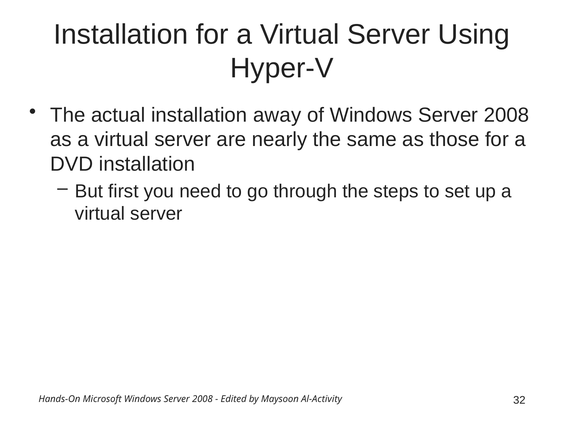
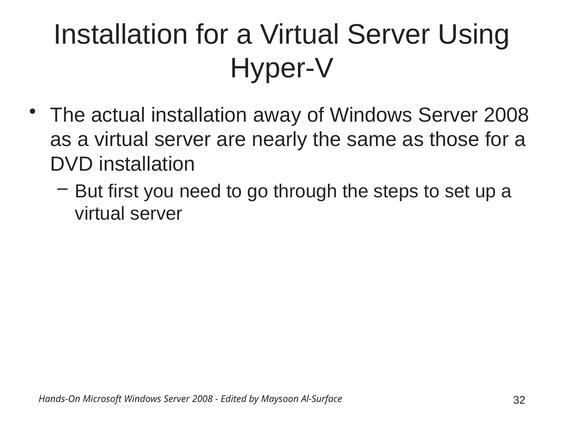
Al-Activity: Al-Activity -> Al-Surface (322, 399)
